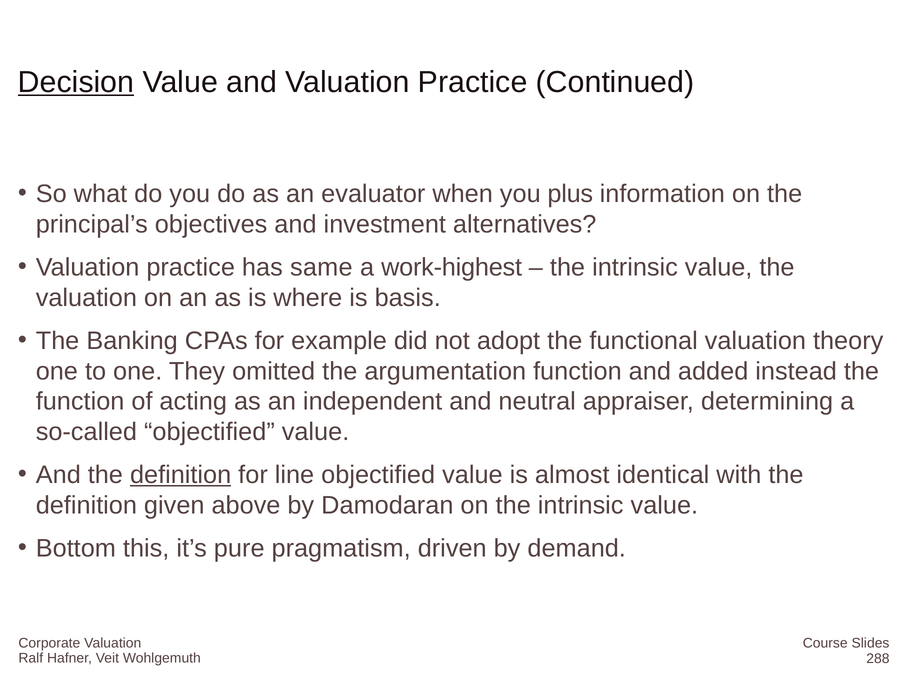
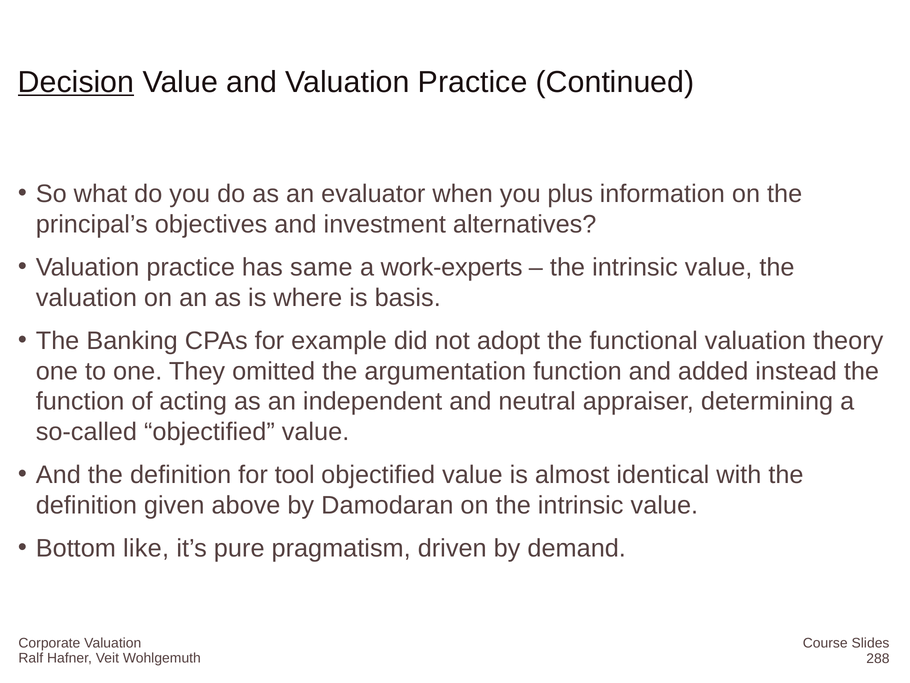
work-highest: work-highest -> work-experts (452, 267)
definition underline: present -> none (181, 475)
line: line -> tool (295, 475)
this: this -> like (146, 548)
